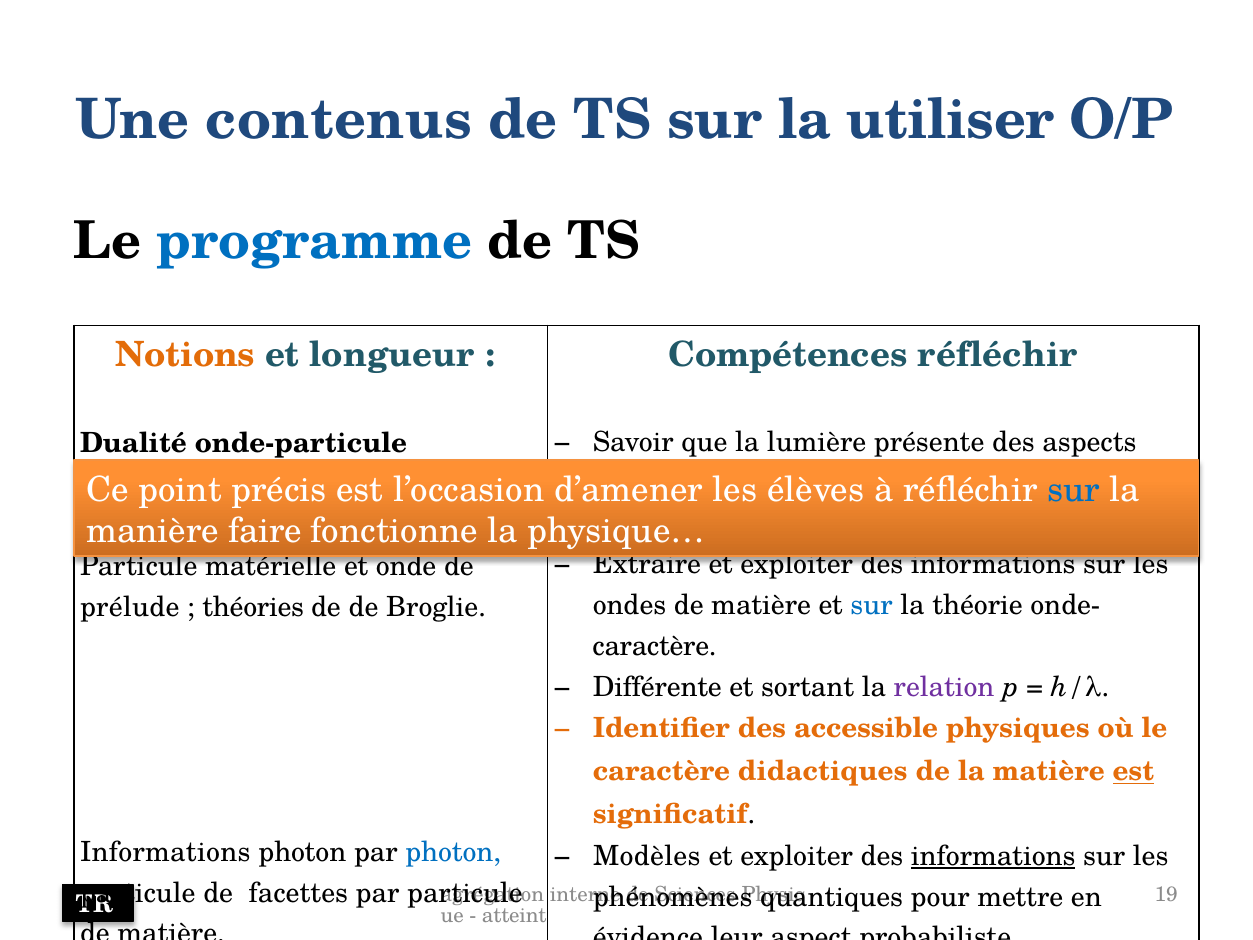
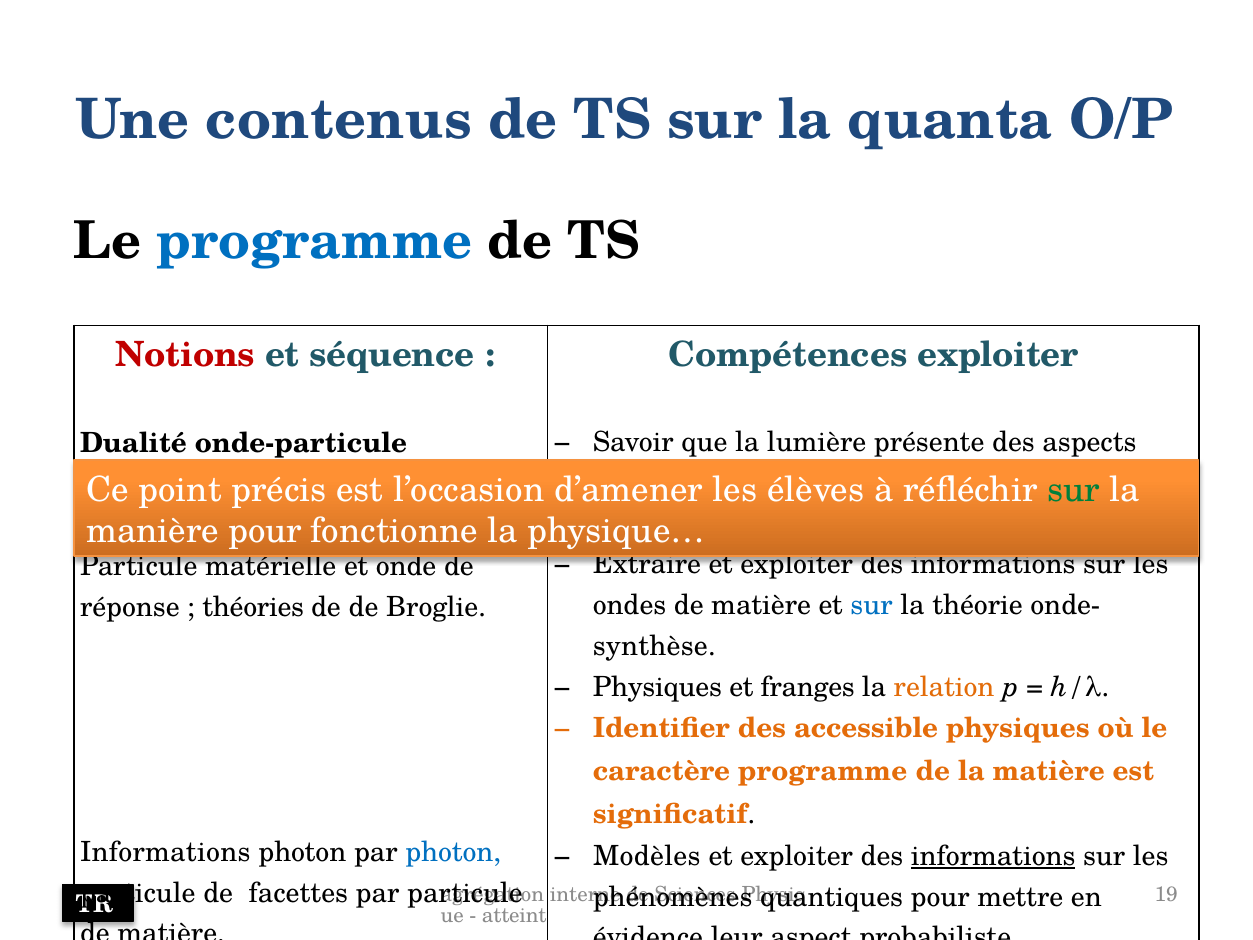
utiliser: utiliser -> quanta (950, 120)
Notions colour: orange -> red (186, 355)
longueur: longueur -> séquence (392, 355)
Compétences réfléchir: réfléchir -> exploiter (998, 355)
sur colour: blue -> green (1074, 489)
manière faire: faire -> pour (265, 531)
prélude: prélude -> réponse (130, 607)
caractère: caractère -> synthèse (654, 646)
Différente: Différente -> Physiques (657, 687)
sortant: sortant -> franges (808, 687)
relation colour: purple -> orange (944, 687)
caractère didactiques: didactiques -> programme (823, 771)
est underline: present -> none (1133, 771)
